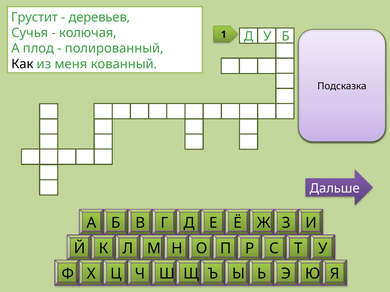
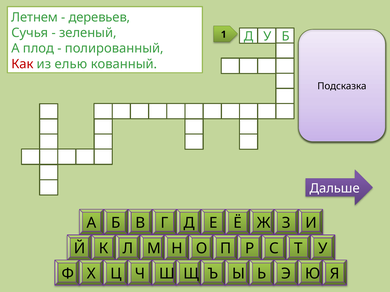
Грустит: Грустит -> Летнем (35, 17)
колючая: колючая -> зеленый (88, 33)
Как colour: black -> red (22, 64)
меня: меня -> елью (71, 64)
